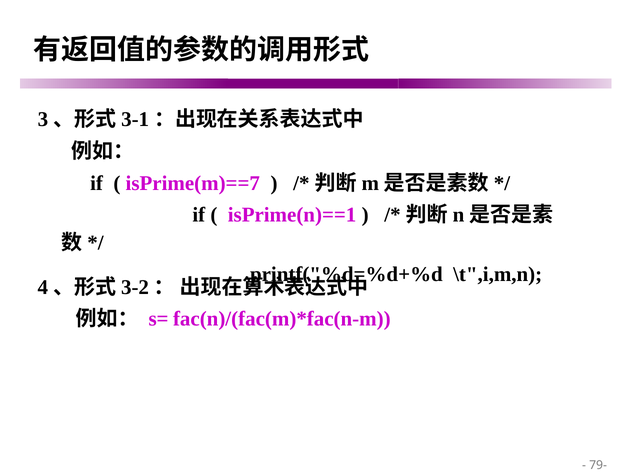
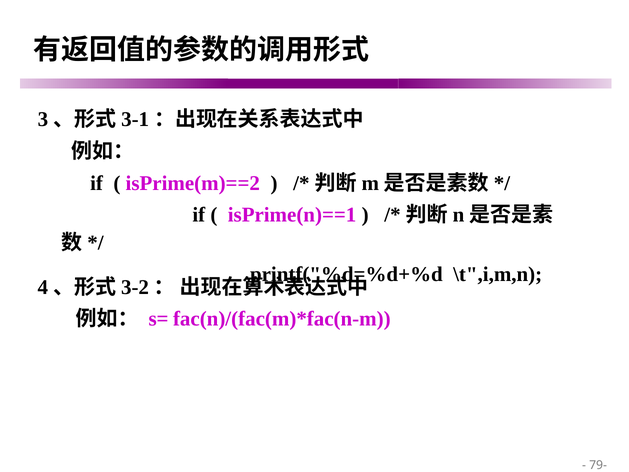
isPrime(m)==7: isPrime(m)==7 -> isPrime(m)==2 (193, 183)
